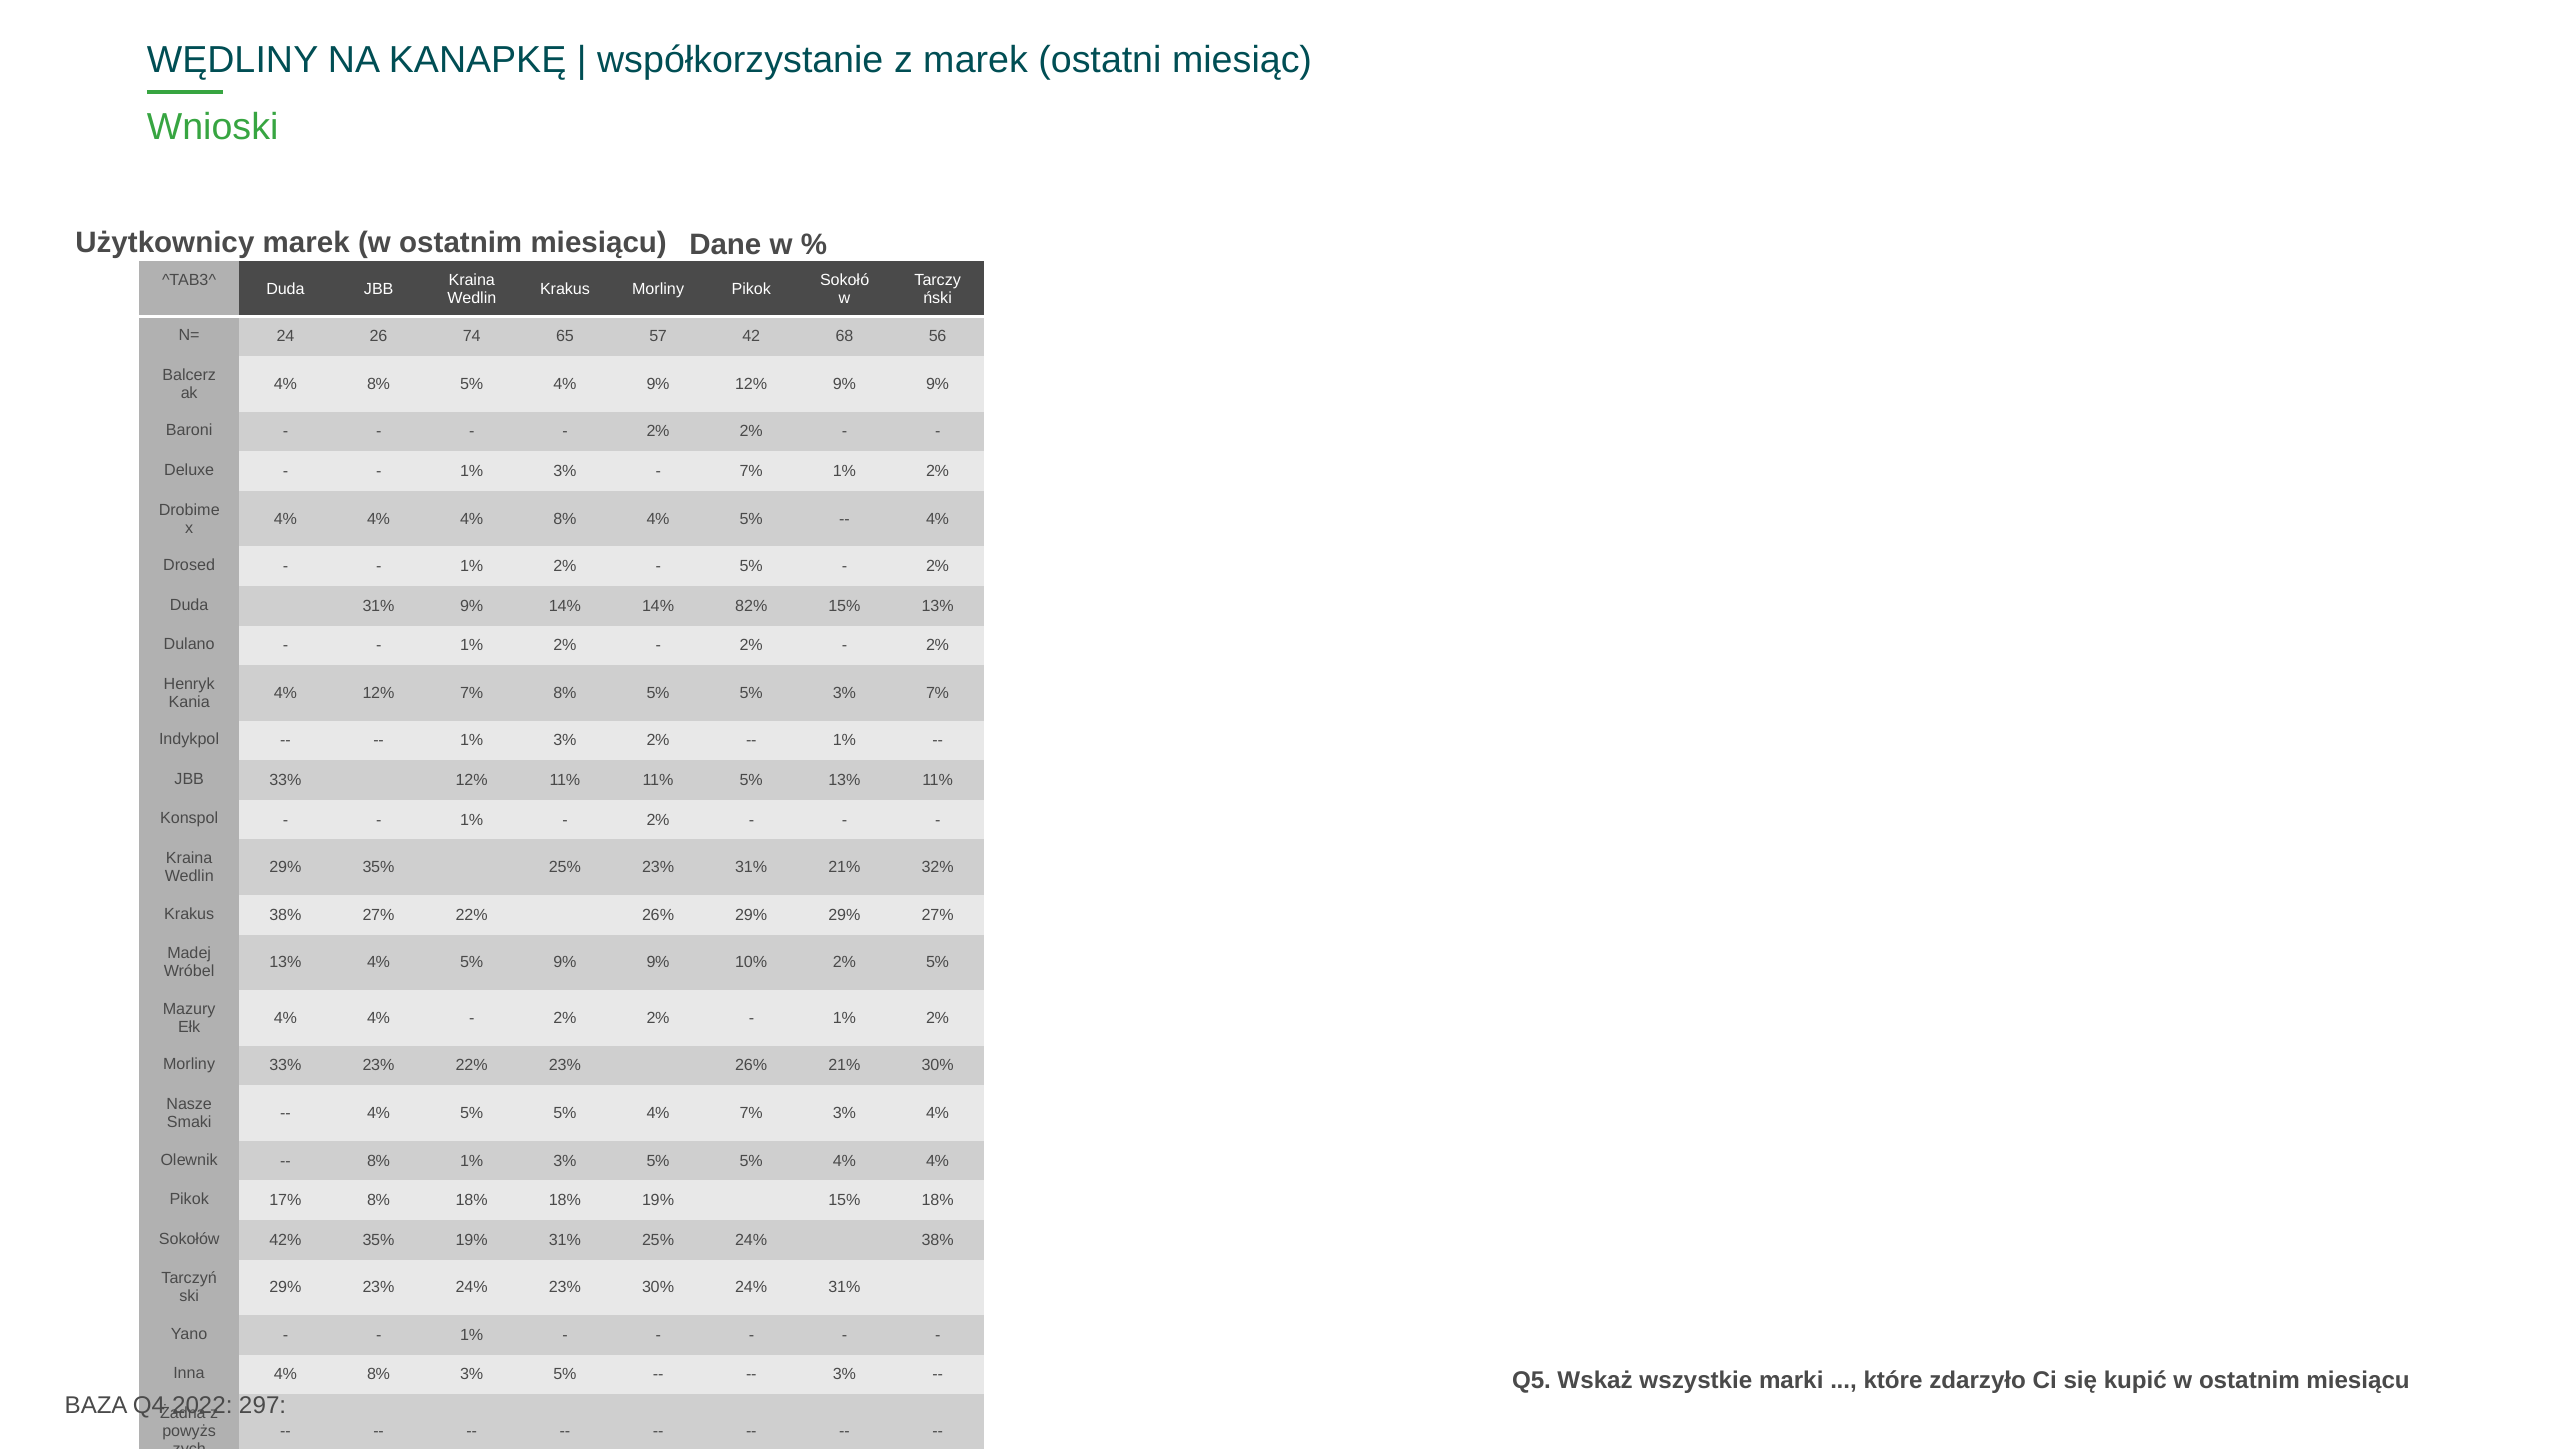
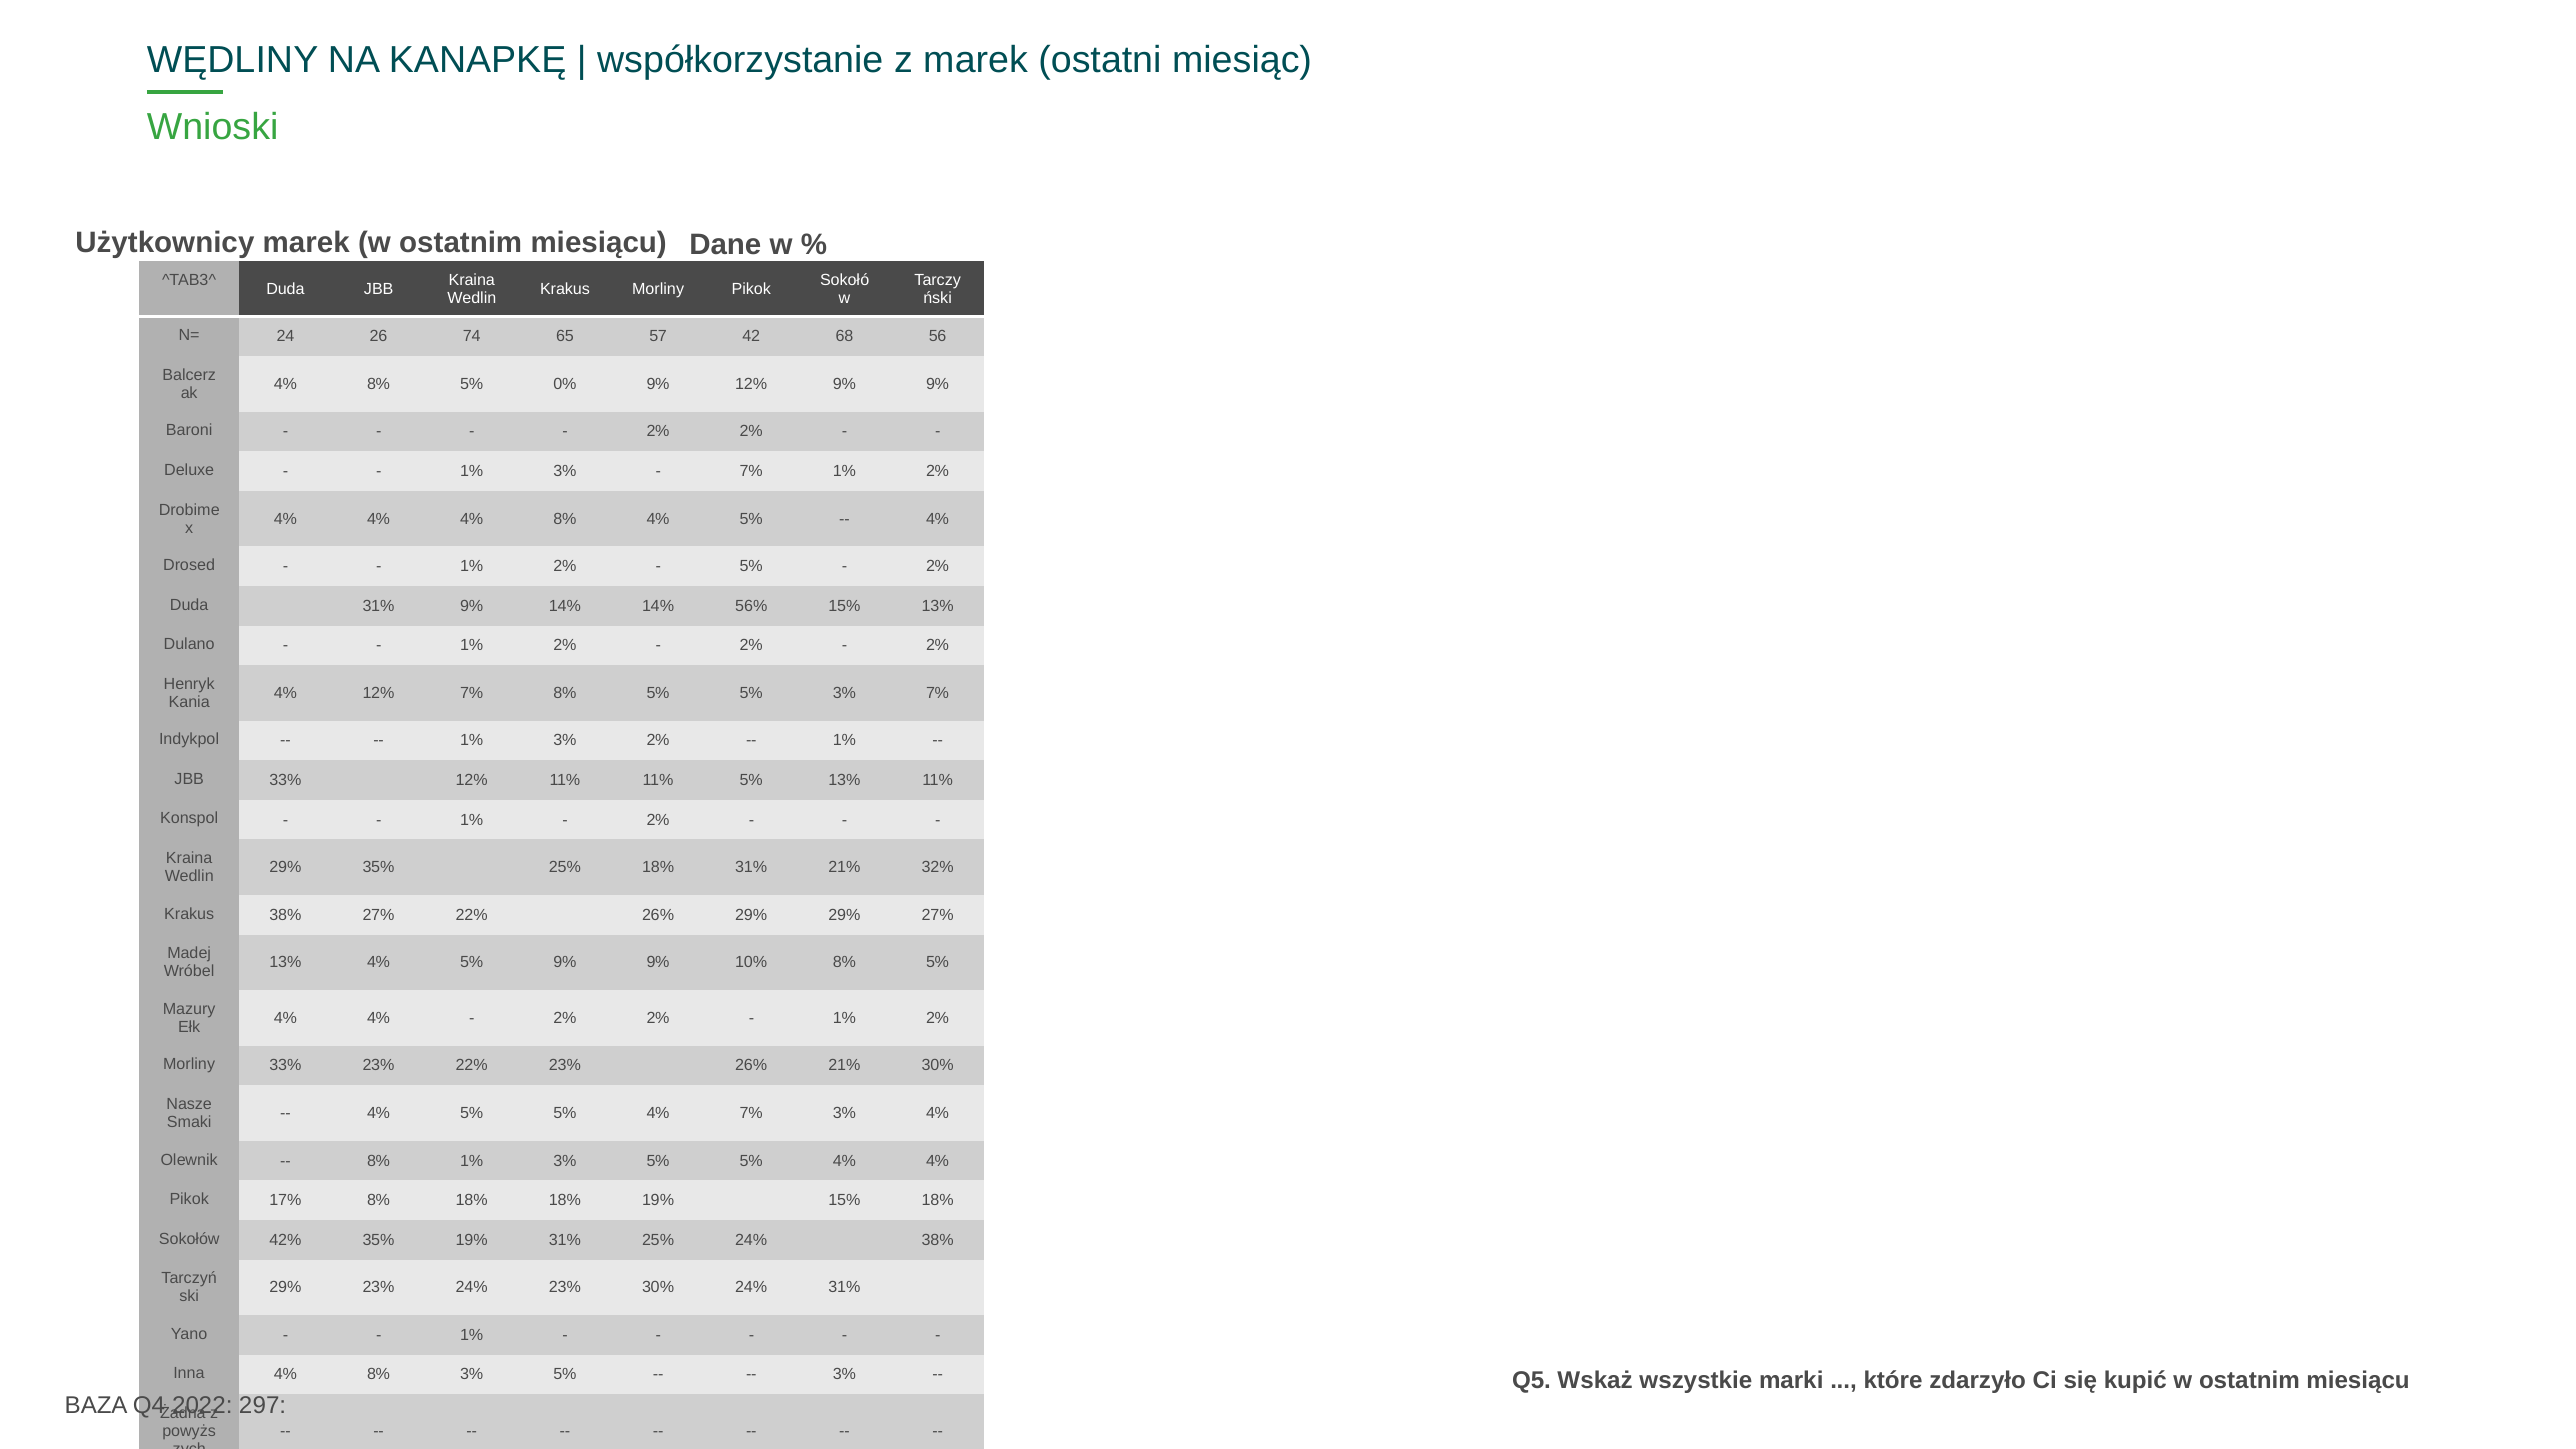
8% 5% 4%: 4% -> 0% (565, 384)
82%: 82% -> 56% (751, 606)
25% 23%: 23% -> 18% (658, 867)
10% 2%: 2% -> 8% (844, 962)
